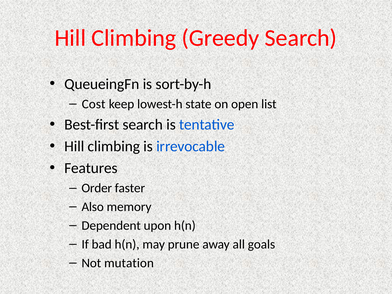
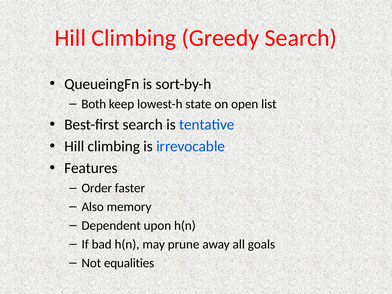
Cost: Cost -> Both (94, 104)
mutation: mutation -> equalities (129, 263)
